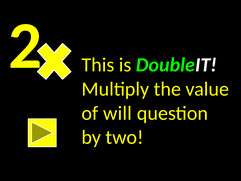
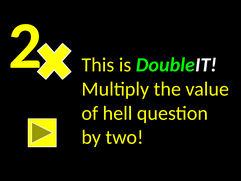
will: will -> hell (118, 113)
